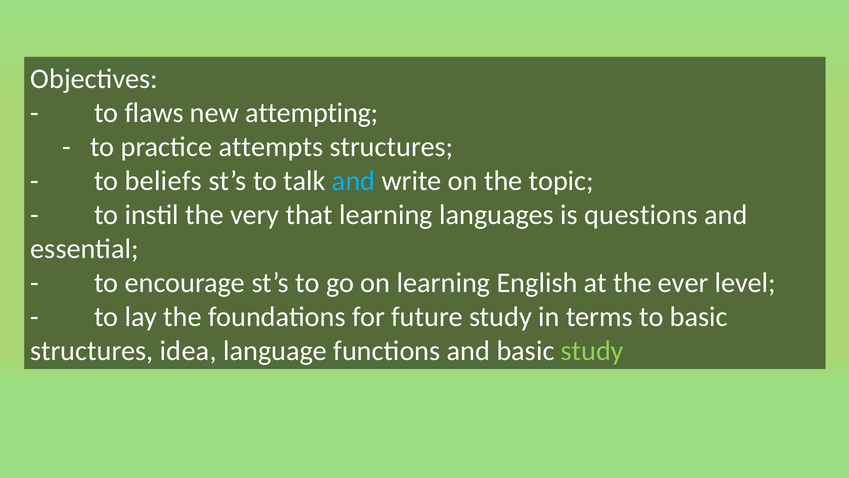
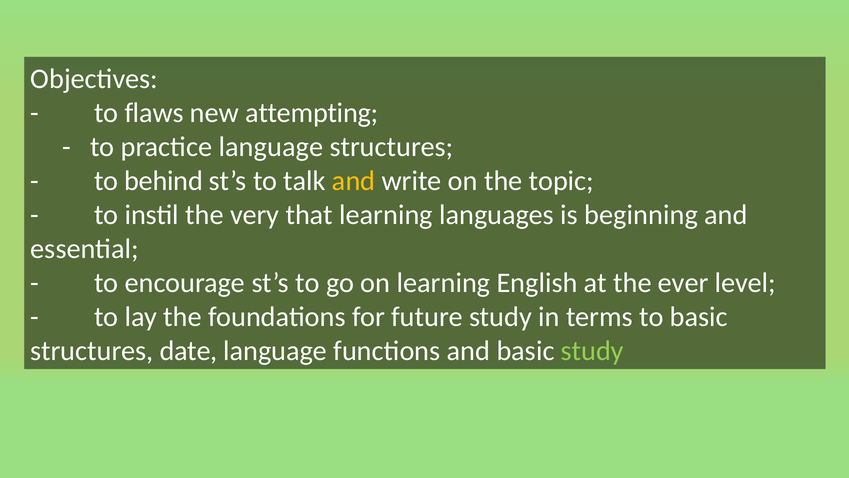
practice attempts: attempts -> language (271, 147)
beliefs: beliefs -> behind (164, 181)
and colour: light blue -> yellow (354, 181)
questions: questions -> beginning (641, 215)
idea: idea -> date (188, 351)
